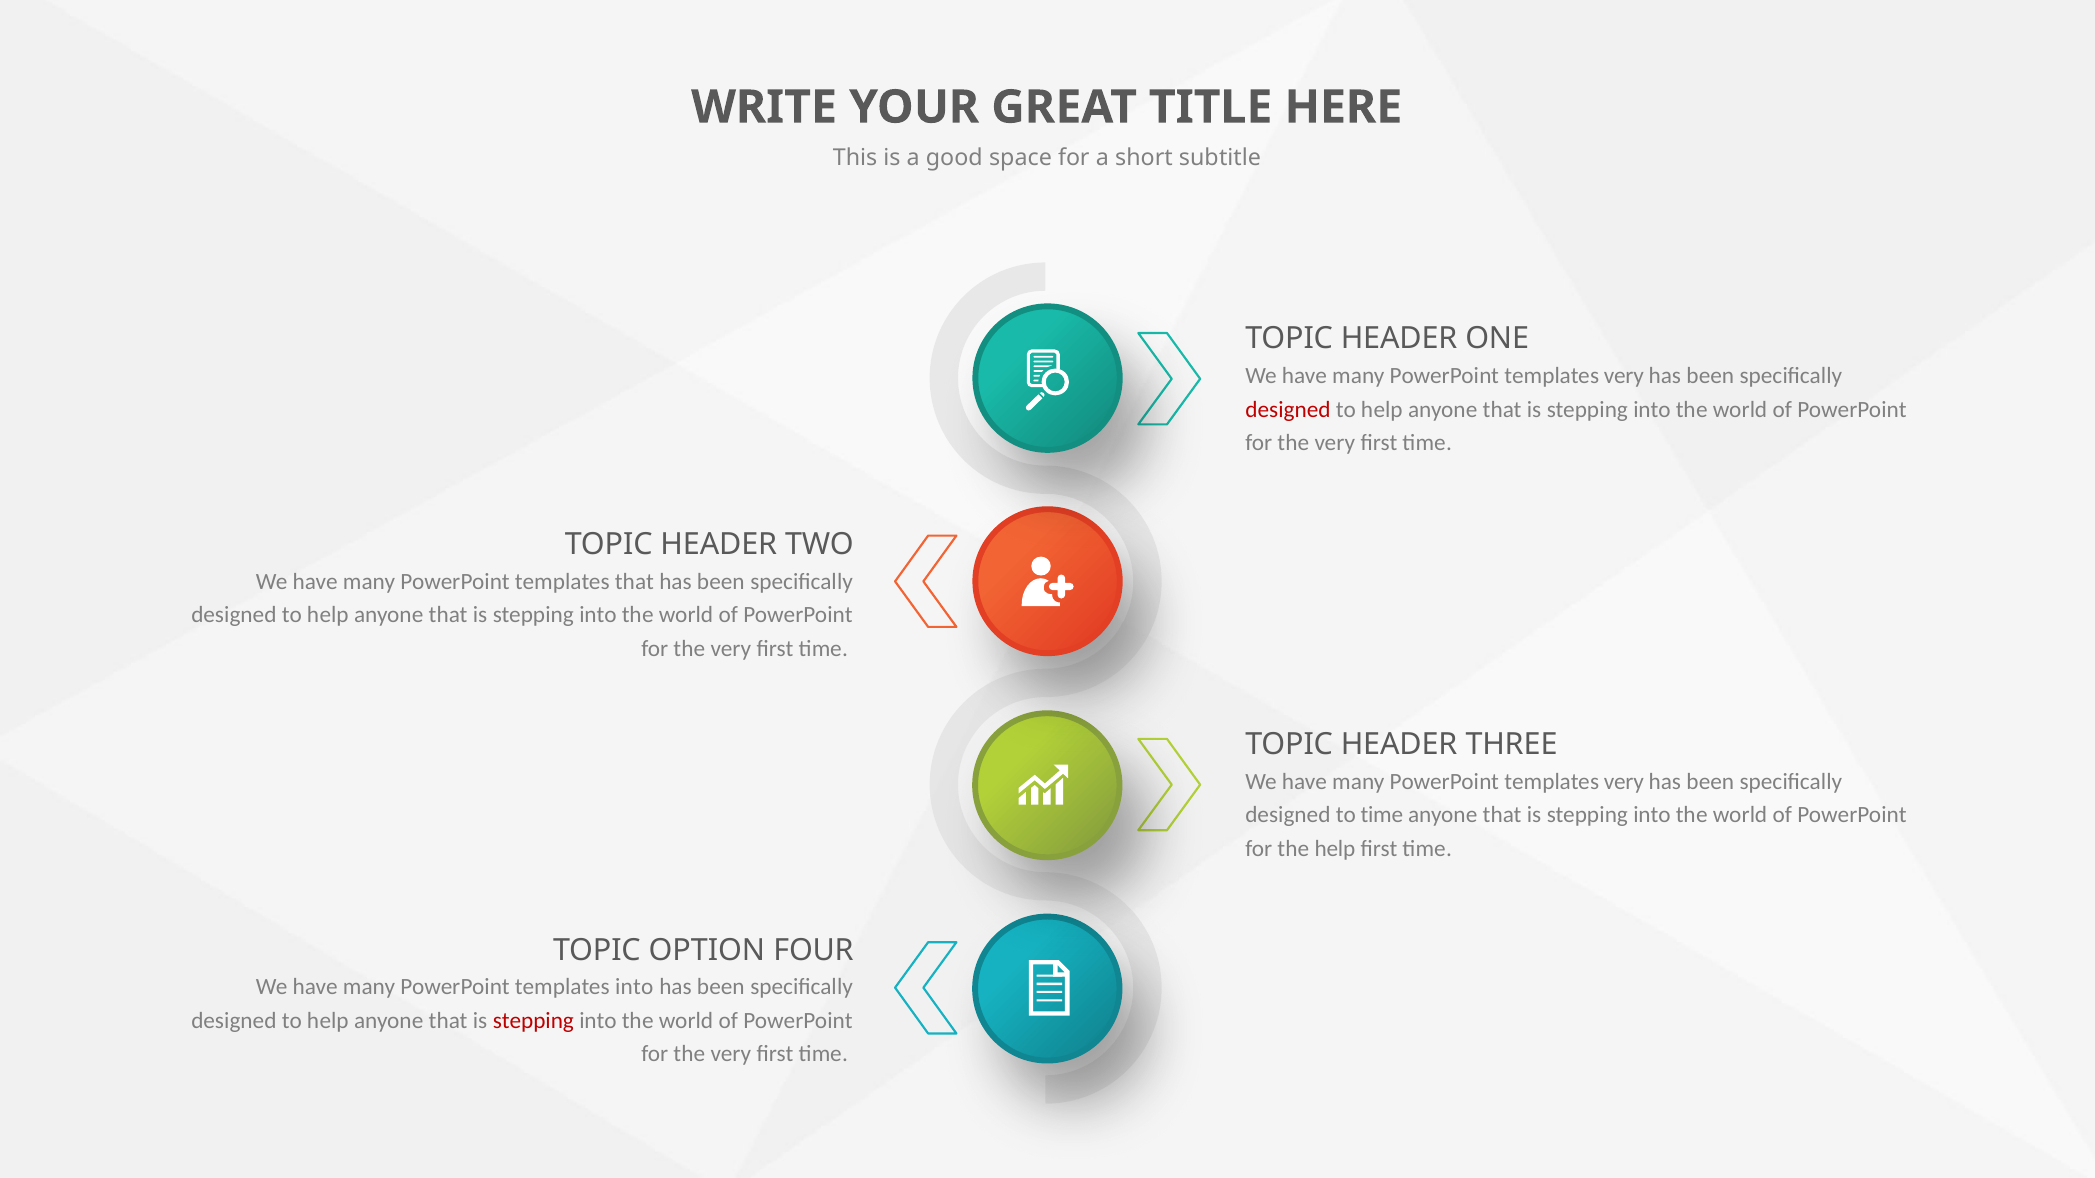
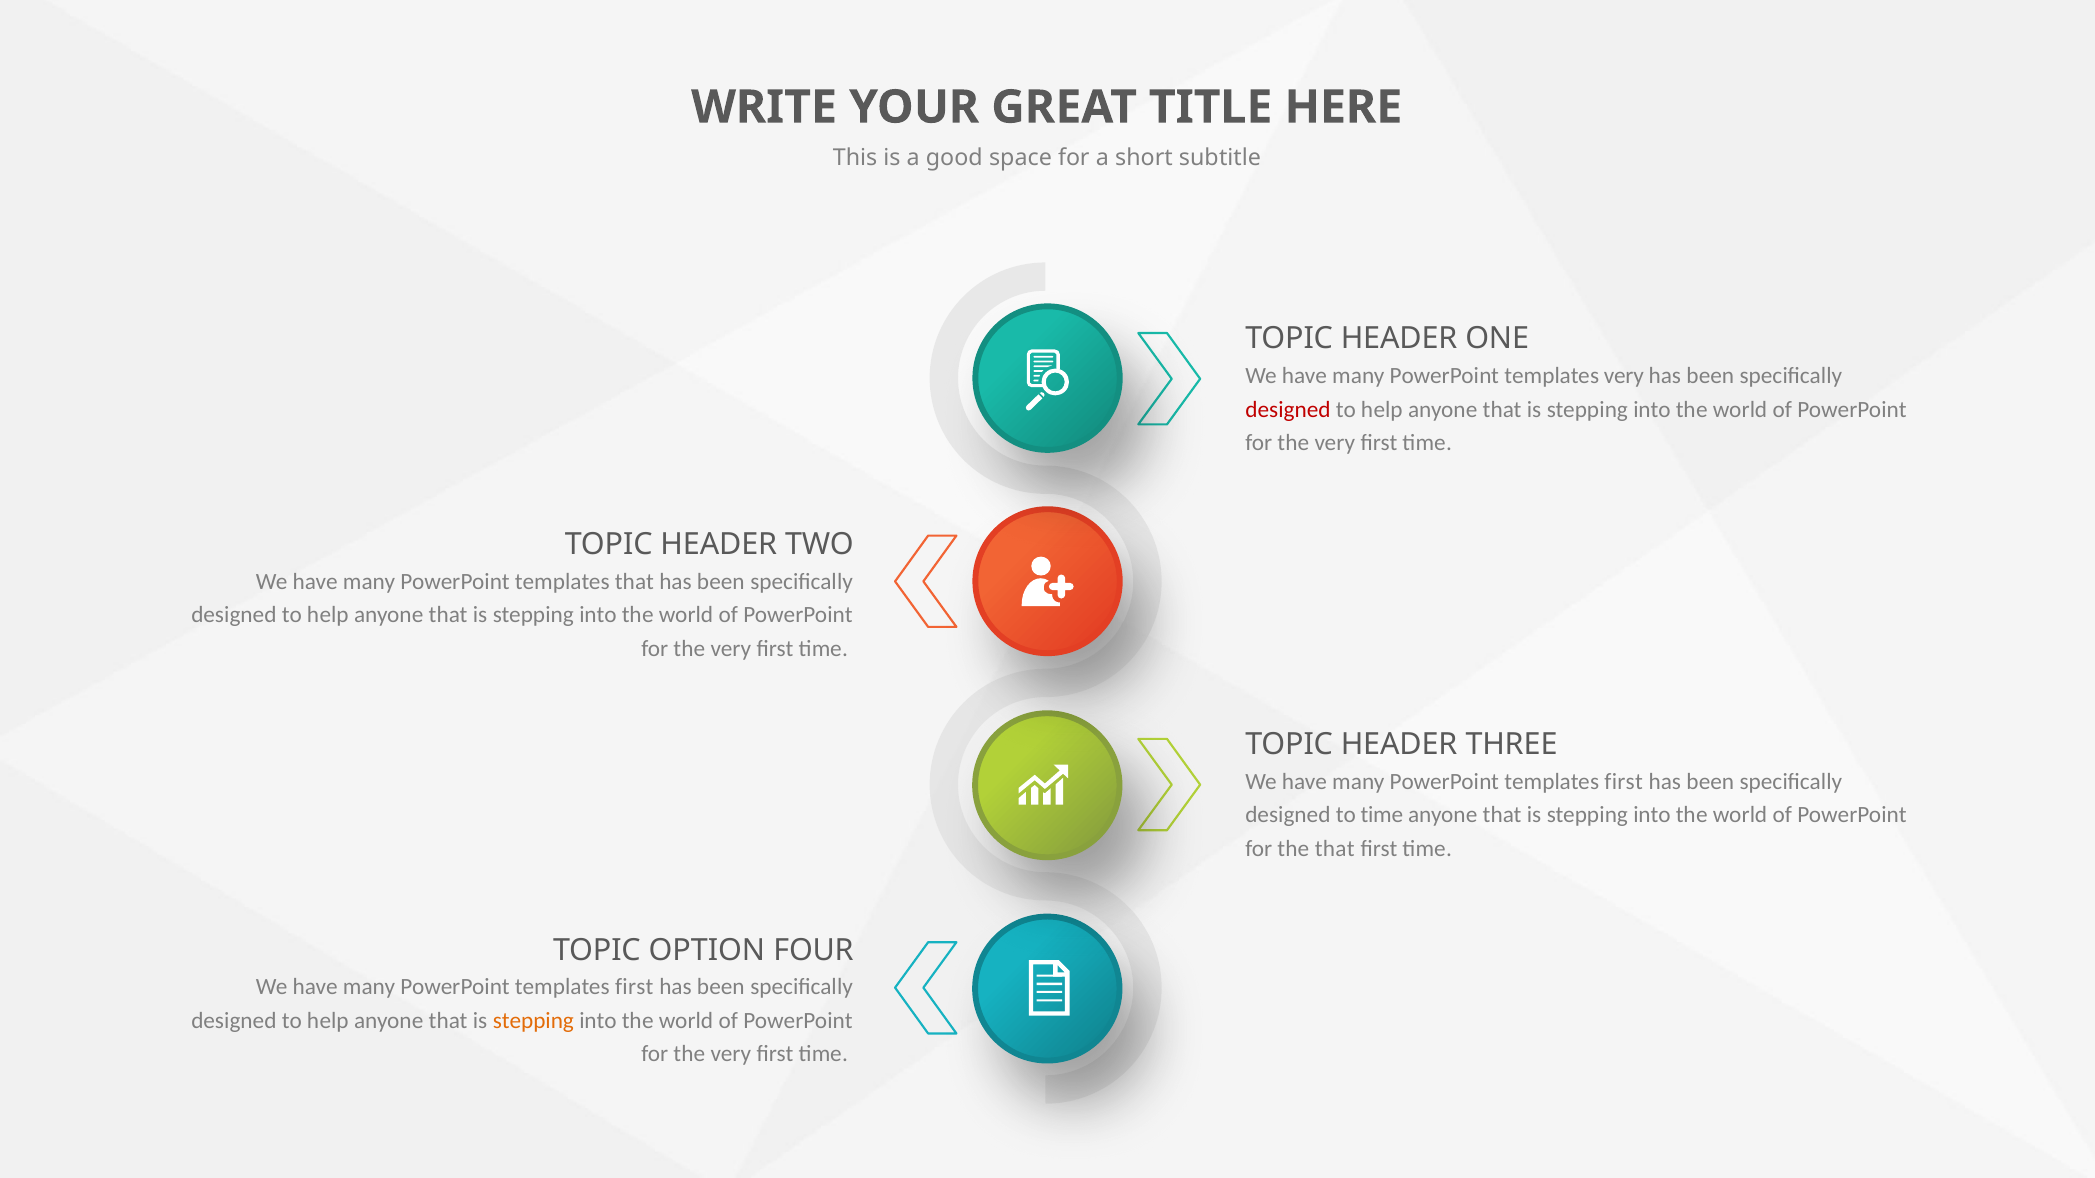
very: very -> first (1624, 782)
the help: help -> that (1335, 849)
into: into -> first (634, 987)
stepping colour: red -> orange (533, 1021)
